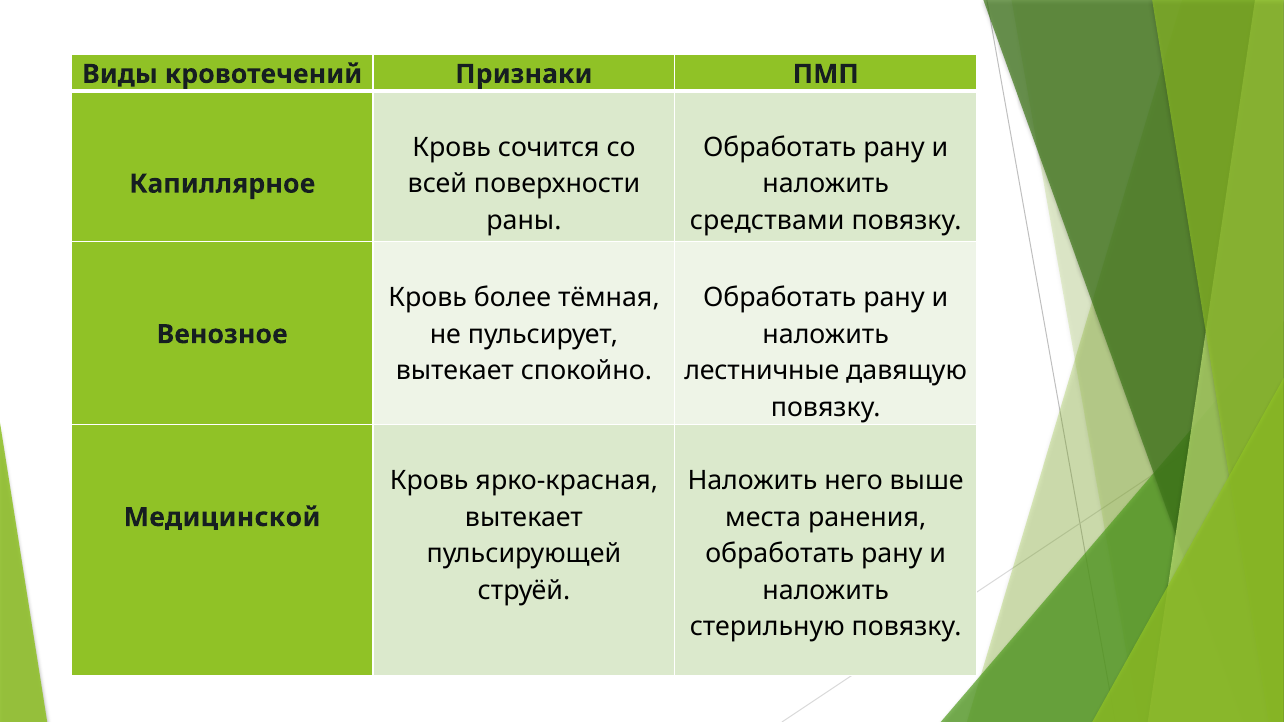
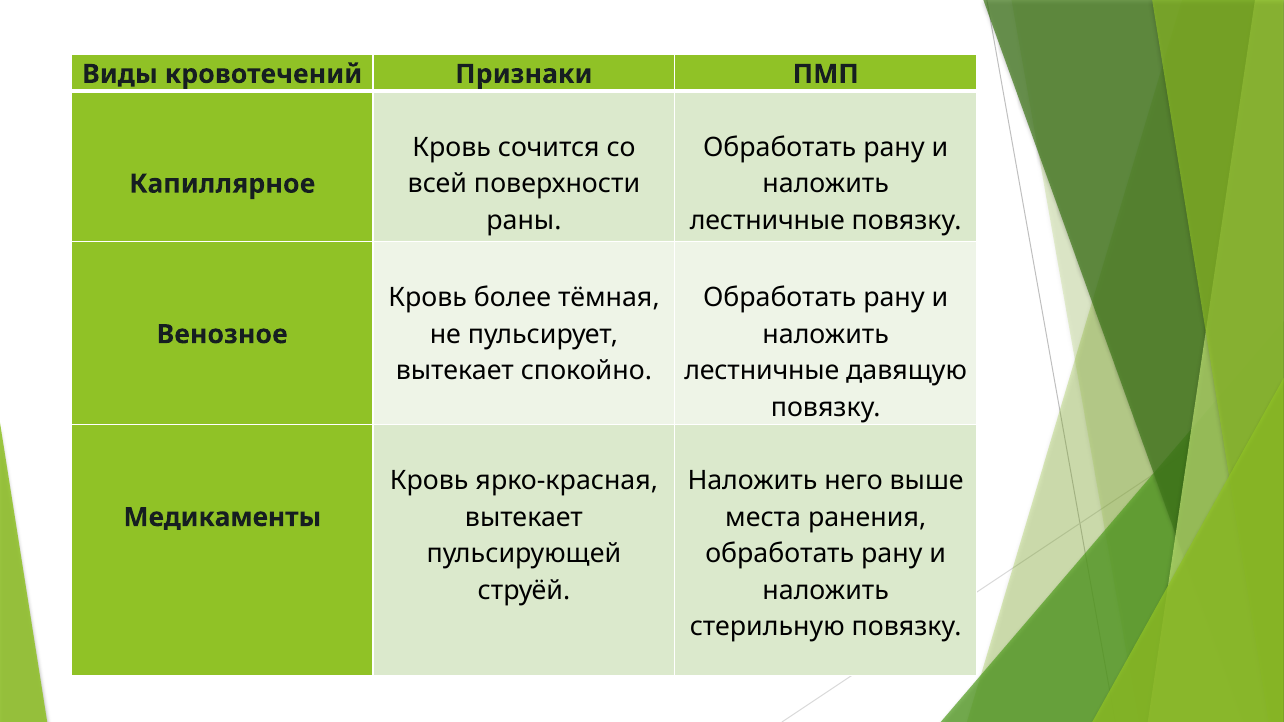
средствами: средствами -> лестничные (767, 221)
Медицинской: Медицинской -> Медикаменты (222, 517)
